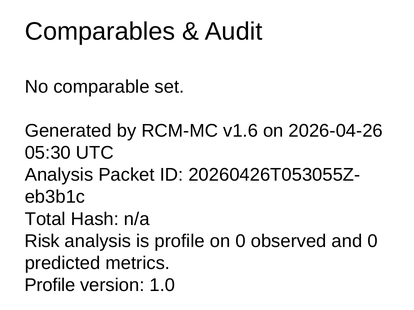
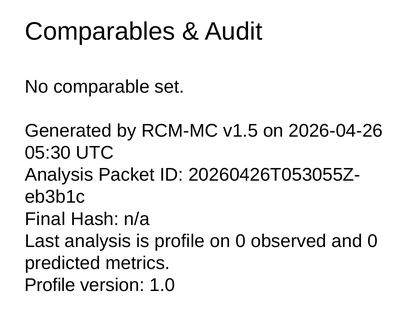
v1.6: v1.6 -> v1.5 (241, 131)
Total: Total -> Final (45, 219)
Risk: Risk -> Last (42, 241)
